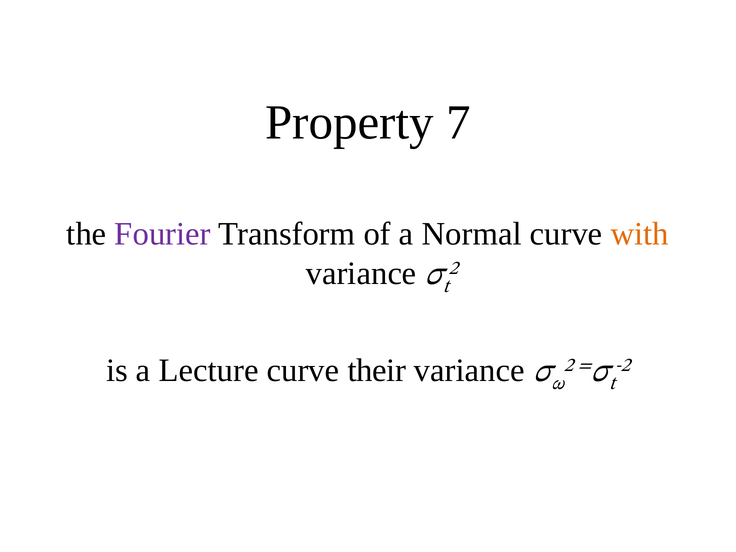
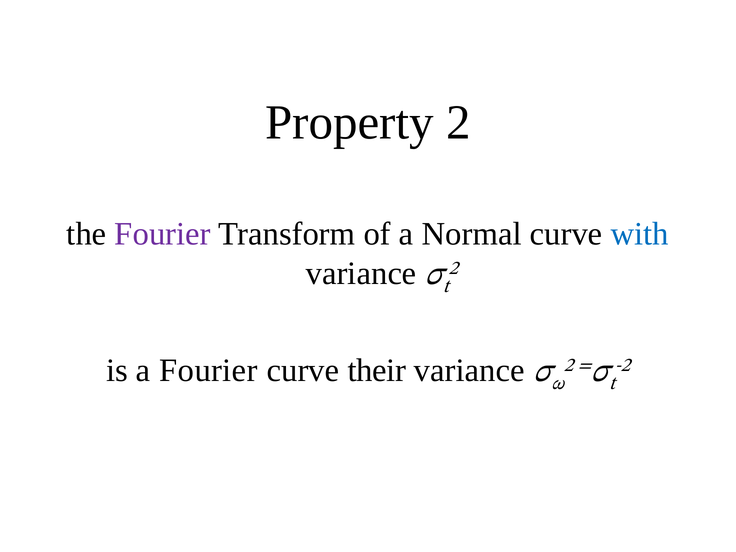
Property 7: 7 -> 2 (458, 122)
with colour: orange -> blue (640, 234)
a Lecture: Lecture -> Fourier (208, 370)
